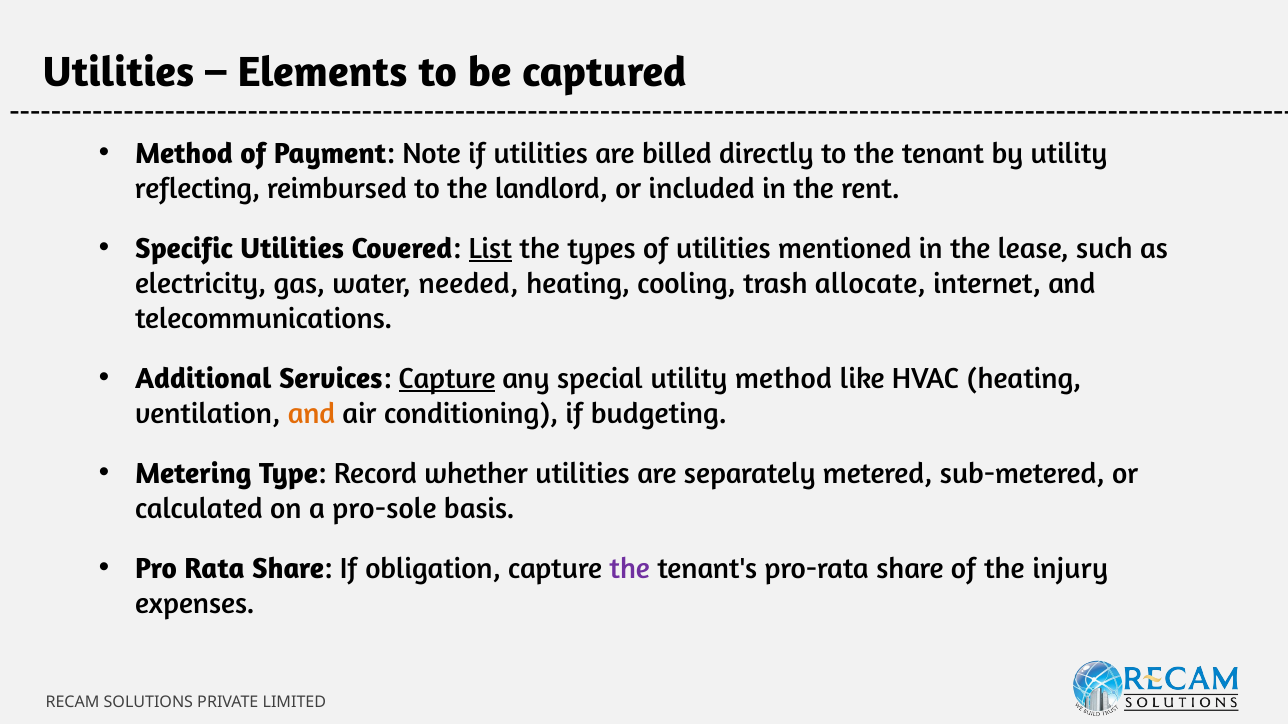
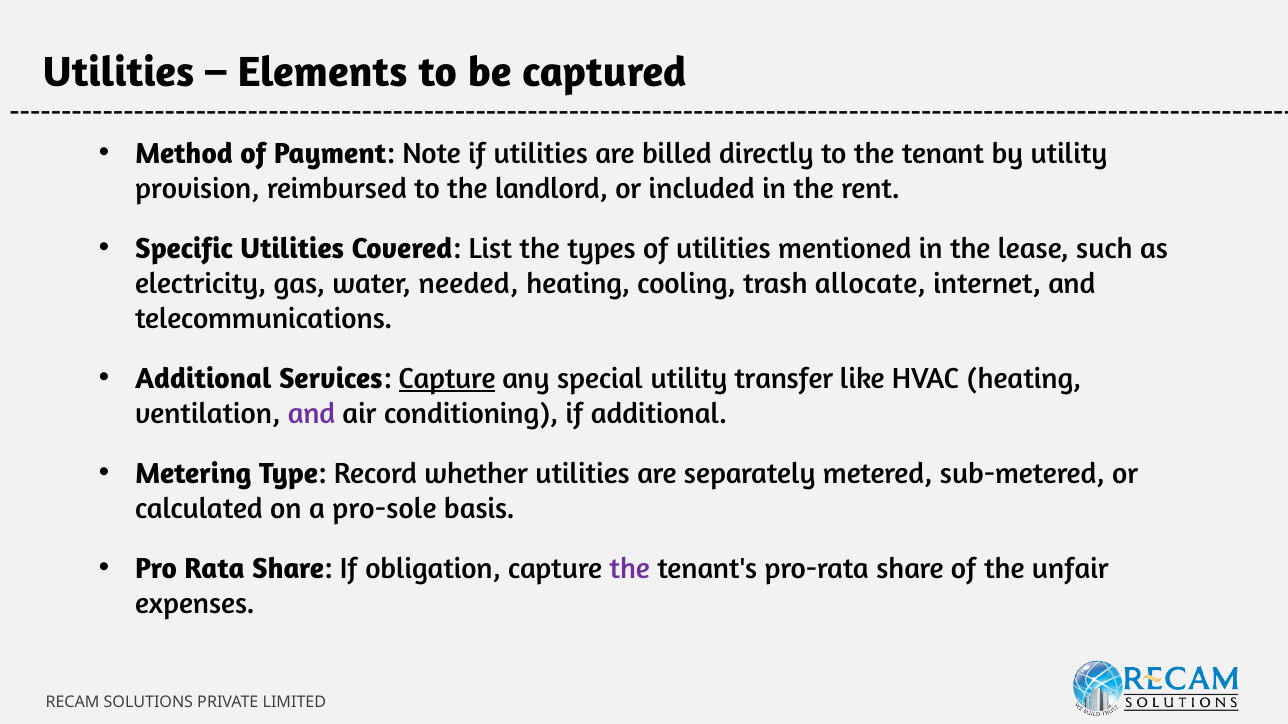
reflecting: reflecting -> provision (197, 189)
List underline: present -> none (490, 249)
utility method: method -> transfer (784, 379)
and colour: orange -> purple (312, 414)
if budgeting: budgeting -> additional (659, 414)
injury: injury -> unfair (1070, 569)
